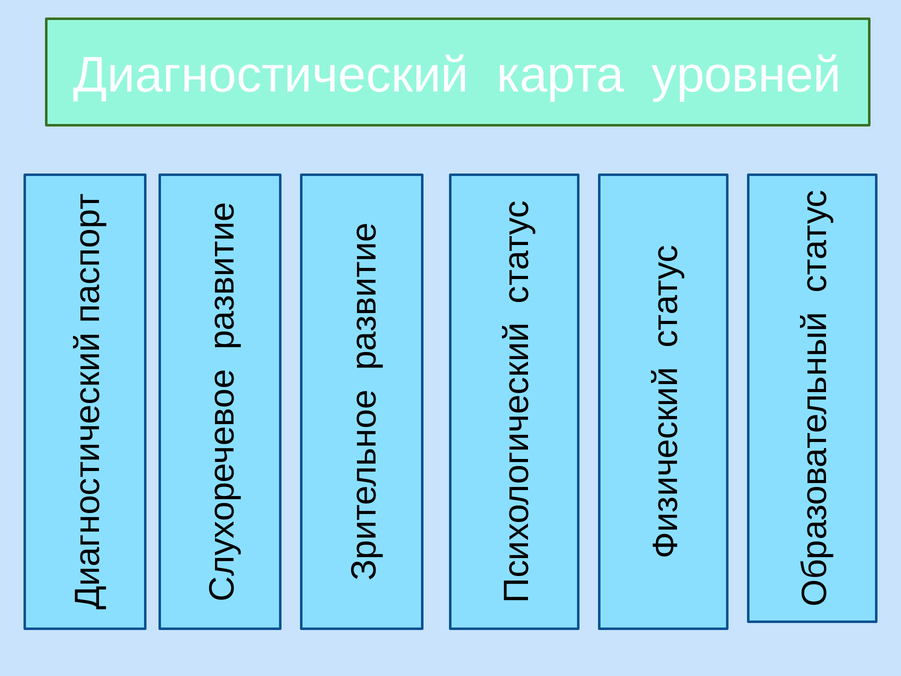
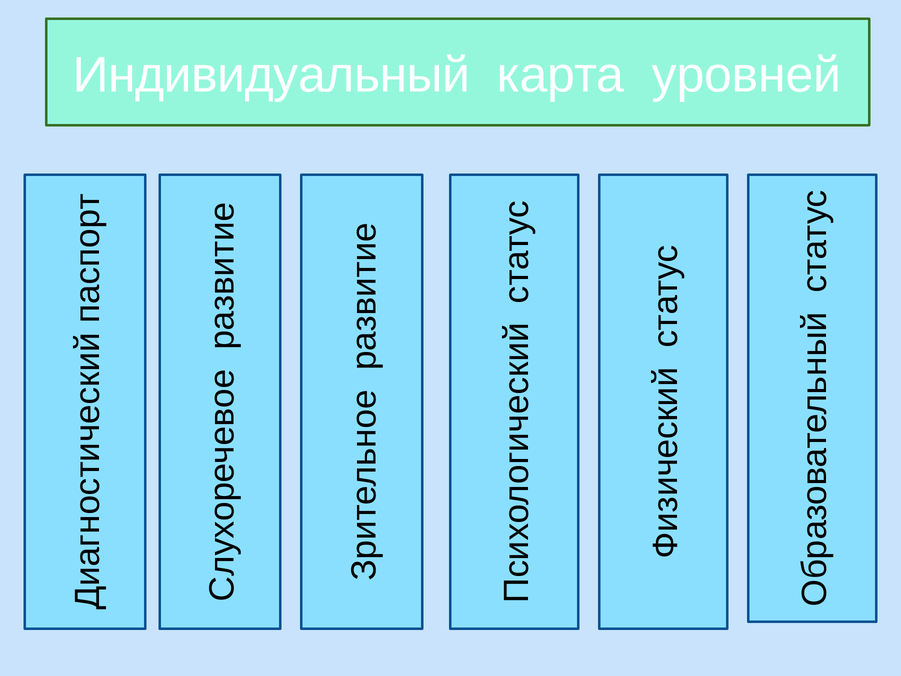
Диагностический: Диагностический -> Индивидуальный (271, 75)
